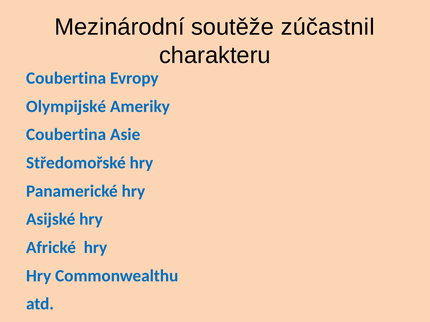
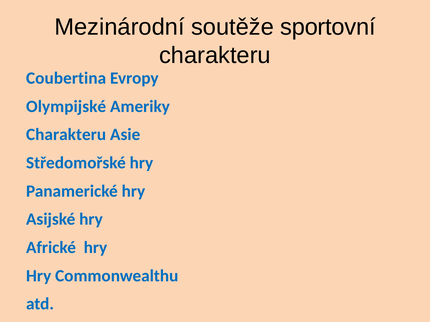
zúčastnil: zúčastnil -> sportovní (328, 27)
Coubertina: Coubertina -> Charakteru (66, 135)
